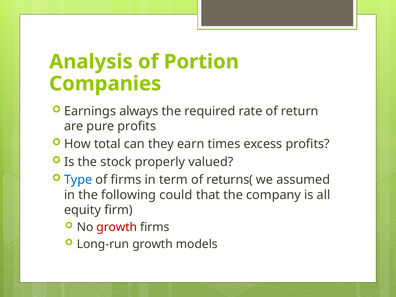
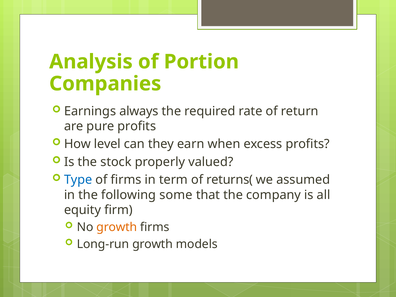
total: total -> level (107, 144)
times: times -> when (224, 144)
could: could -> some (176, 195)
growth colour: red -> orange (117, 227)
